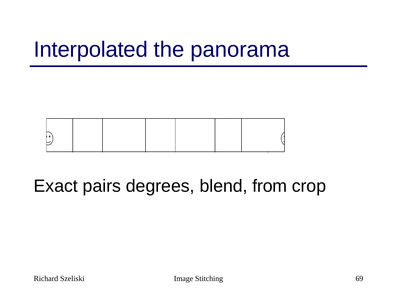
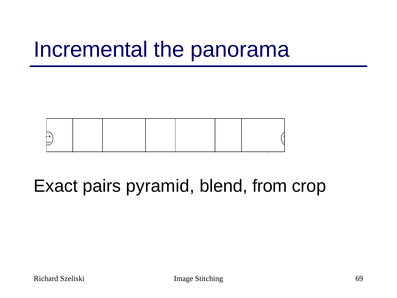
Interpolated: Interpolated -> Incremental (91, 50)
degrees: degrees -> pyramid (160, 186)
